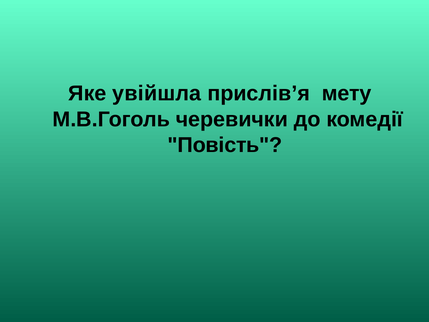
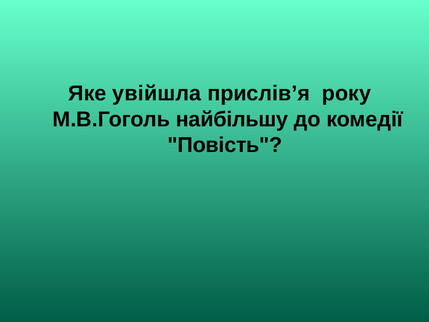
мету: мету -> року (346, 93)
черевички: черевички -> найбільшу (232, 119)
